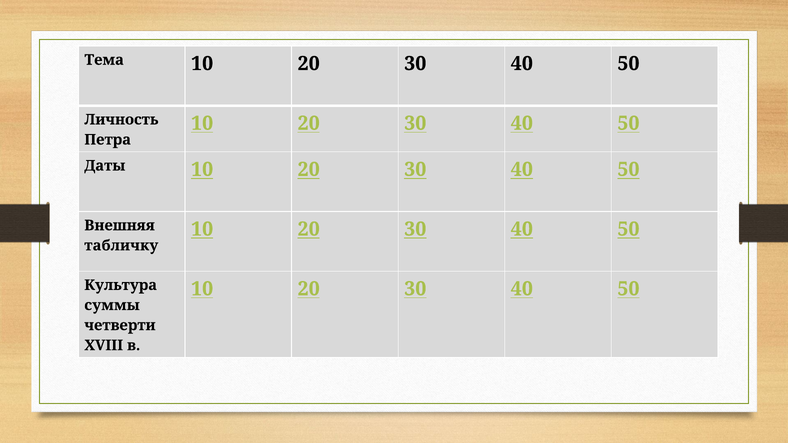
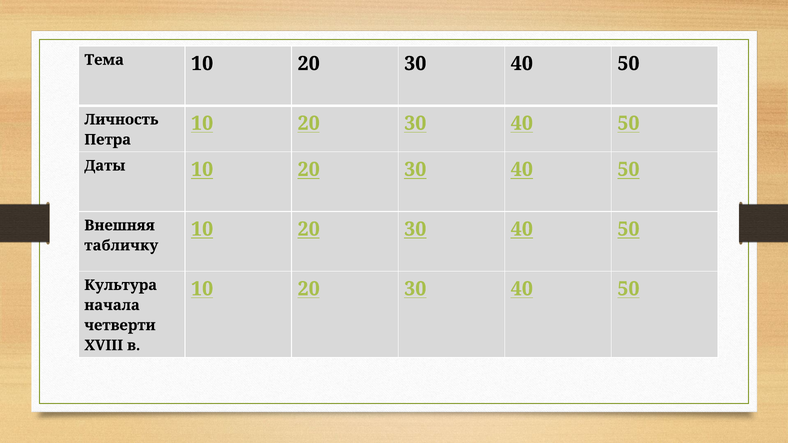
суммы: суммы -> начала (112, 305)
